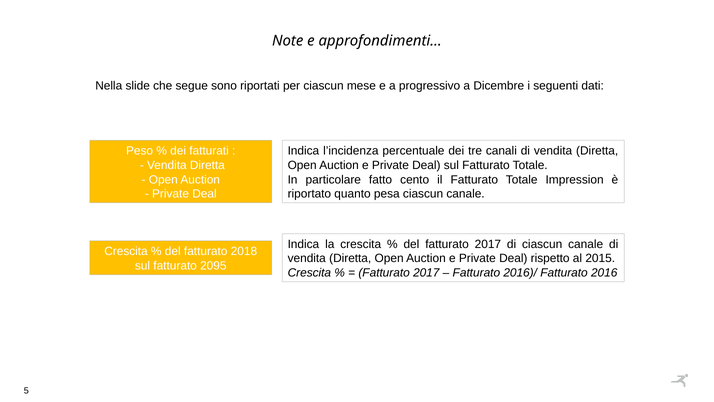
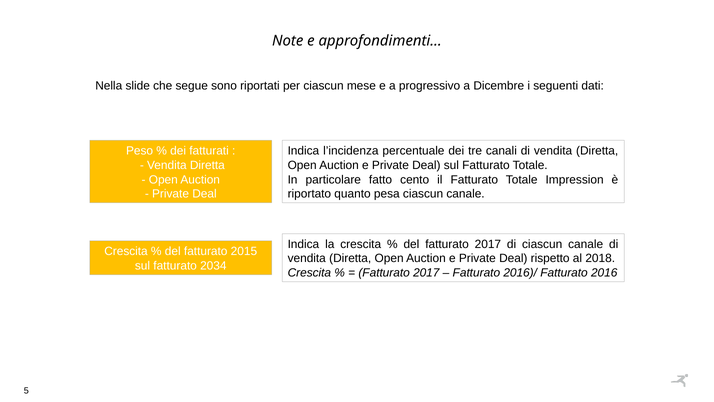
2018: 2018 -> 2015 (244, 251)
2015: 2015 -> 2018 (600, 258)
2095: 2095 -> 2034 (213, 265)
